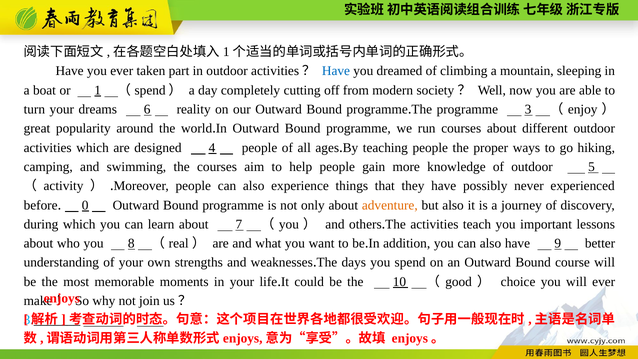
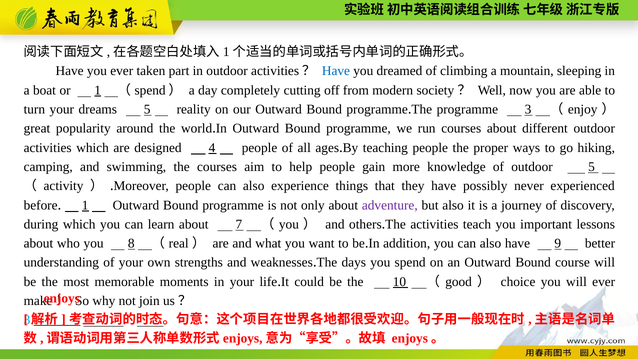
dreams 6: 6 -> 5 (147, 109)
0: 0 -> 1 (85, 205)
adventure colour: orange -> purple (390, 205)
